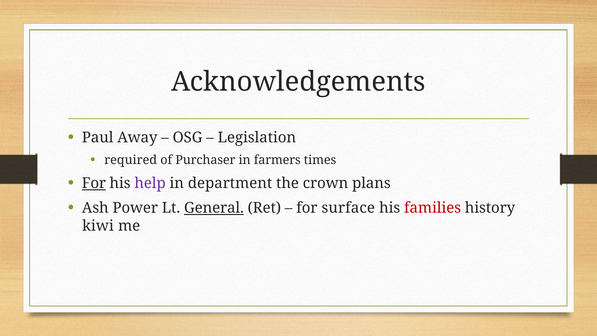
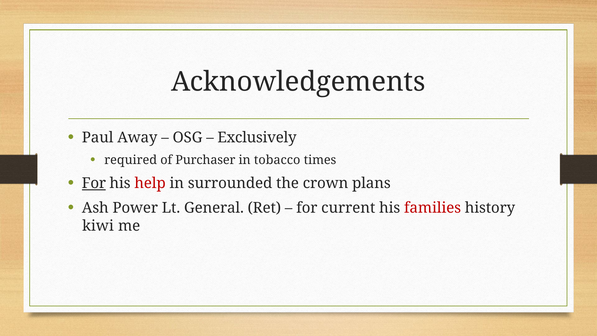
Legislation: Legislation -> Exclusively (257, 137)
farmers: farmers -> tobacco (277, 160)
help colour: purple -> red (150, 183)
department: department -> surrounded (230, 183)
General underline: present -> none (214, 208)
surface: surface -> current (348, 208)
